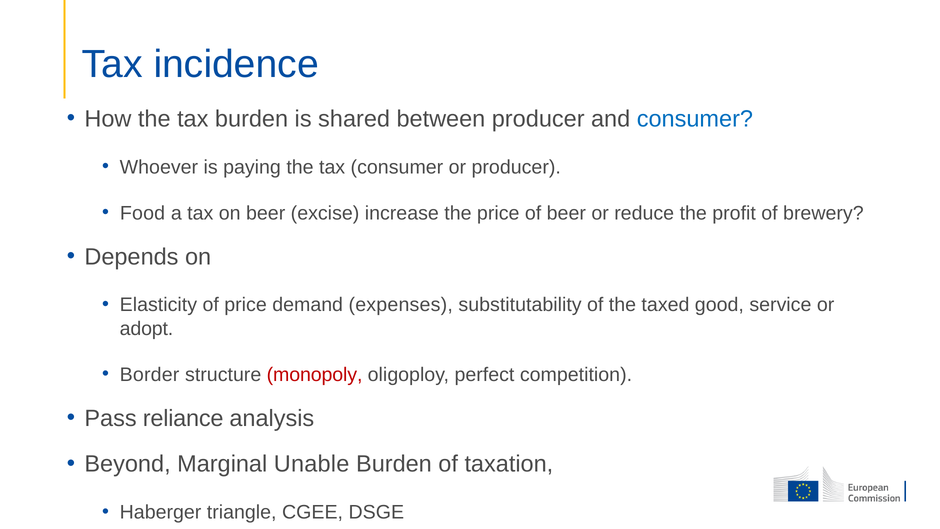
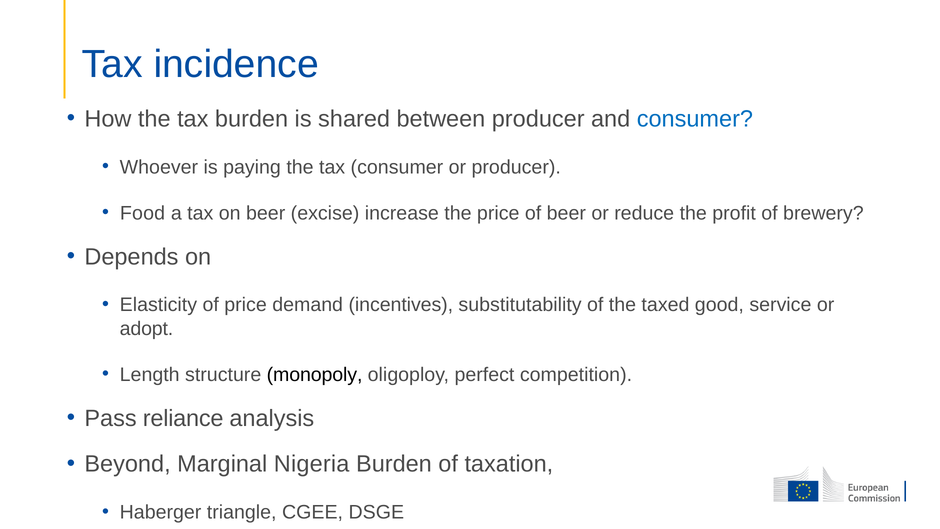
expenses: expenses -> incentives (401, 305)
Border: Border -> Length (150, 374)
monopoly colour: red -> black (315, 374)
Unable: Unable -> Nigeria (312, 464)
